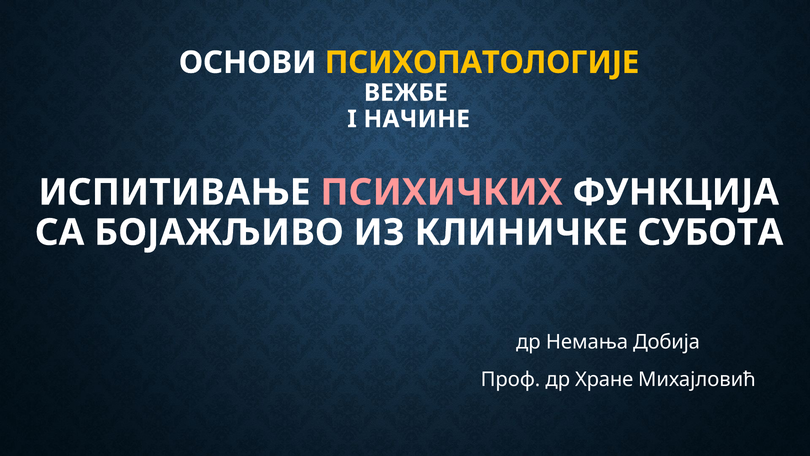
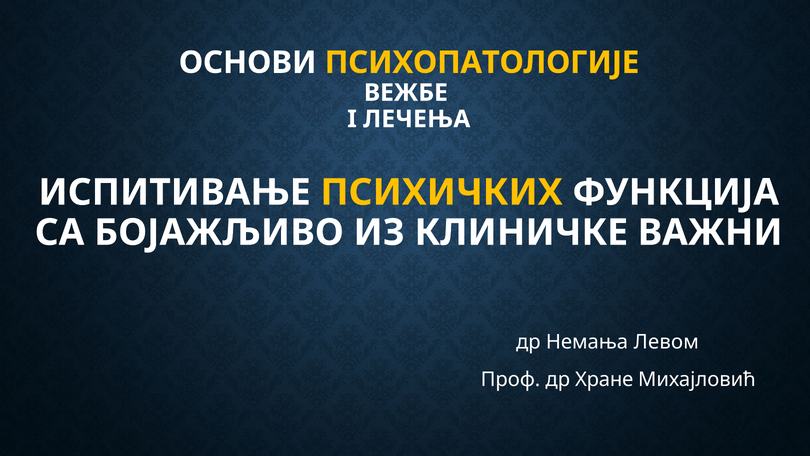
НАЧИНЕ: НАЧИНЕ -> ЛЕЧЕЊА (417, 119)
ПСИХИЧКИХ colour: pink -> yellow (441, 192)
СУБОТА: СУБОТА -> ВАЖНИ (710, 232)
Добија: Добија -> Левом (666, 342)
